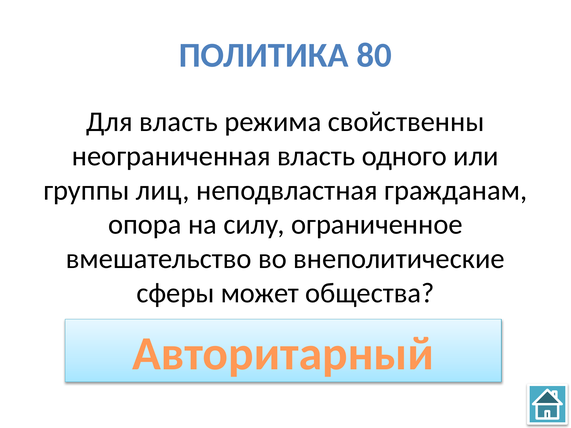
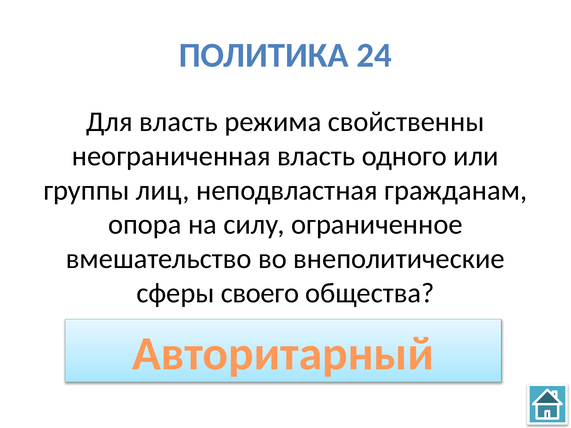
80: 80 -> 24 (374, 55)
может: может -> своего (260, 293)
